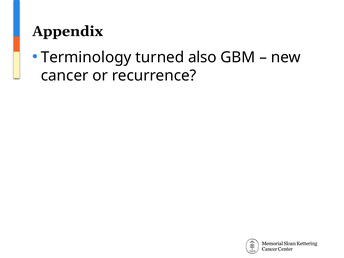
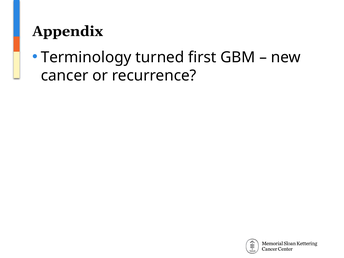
also: also -> first (202, 57)
